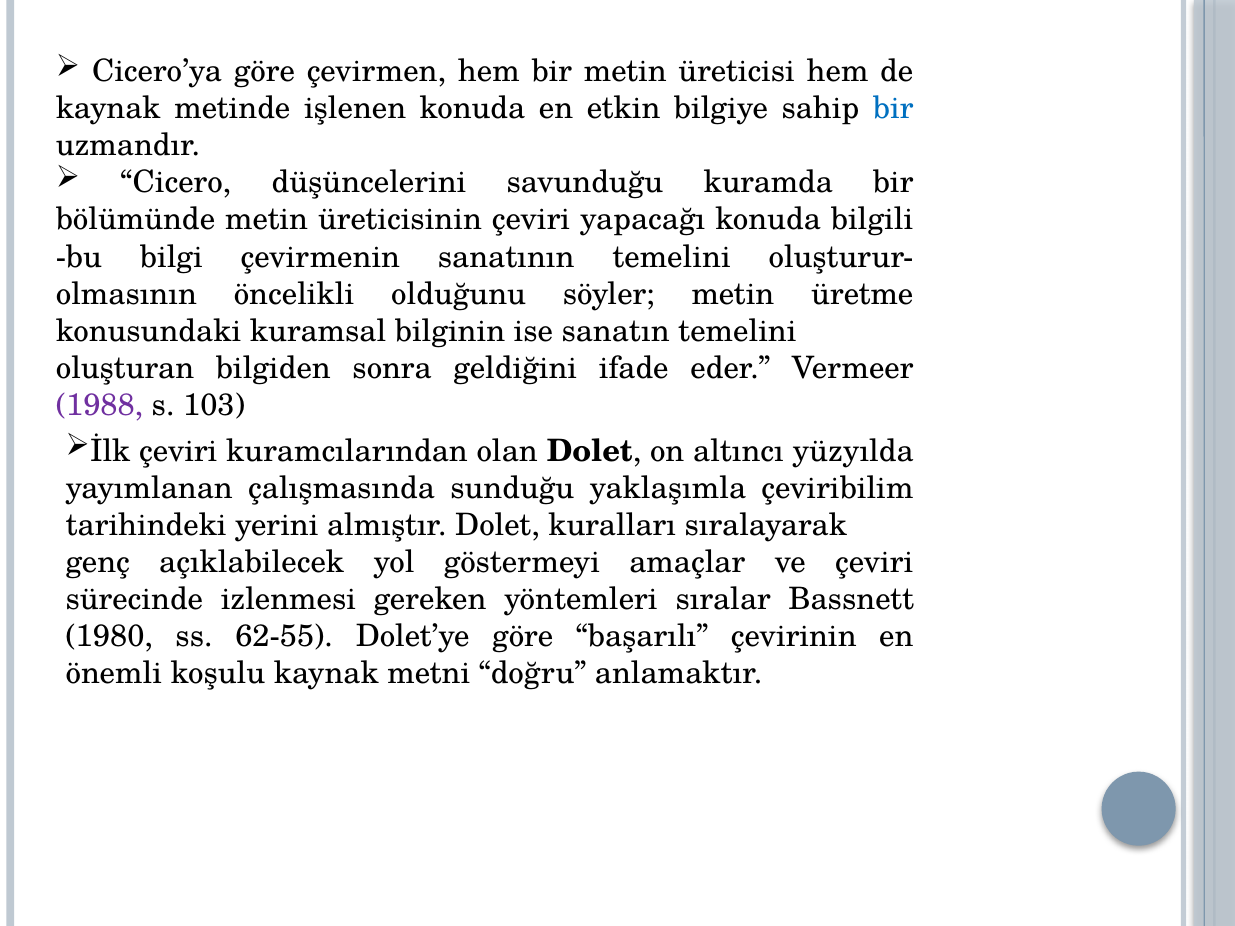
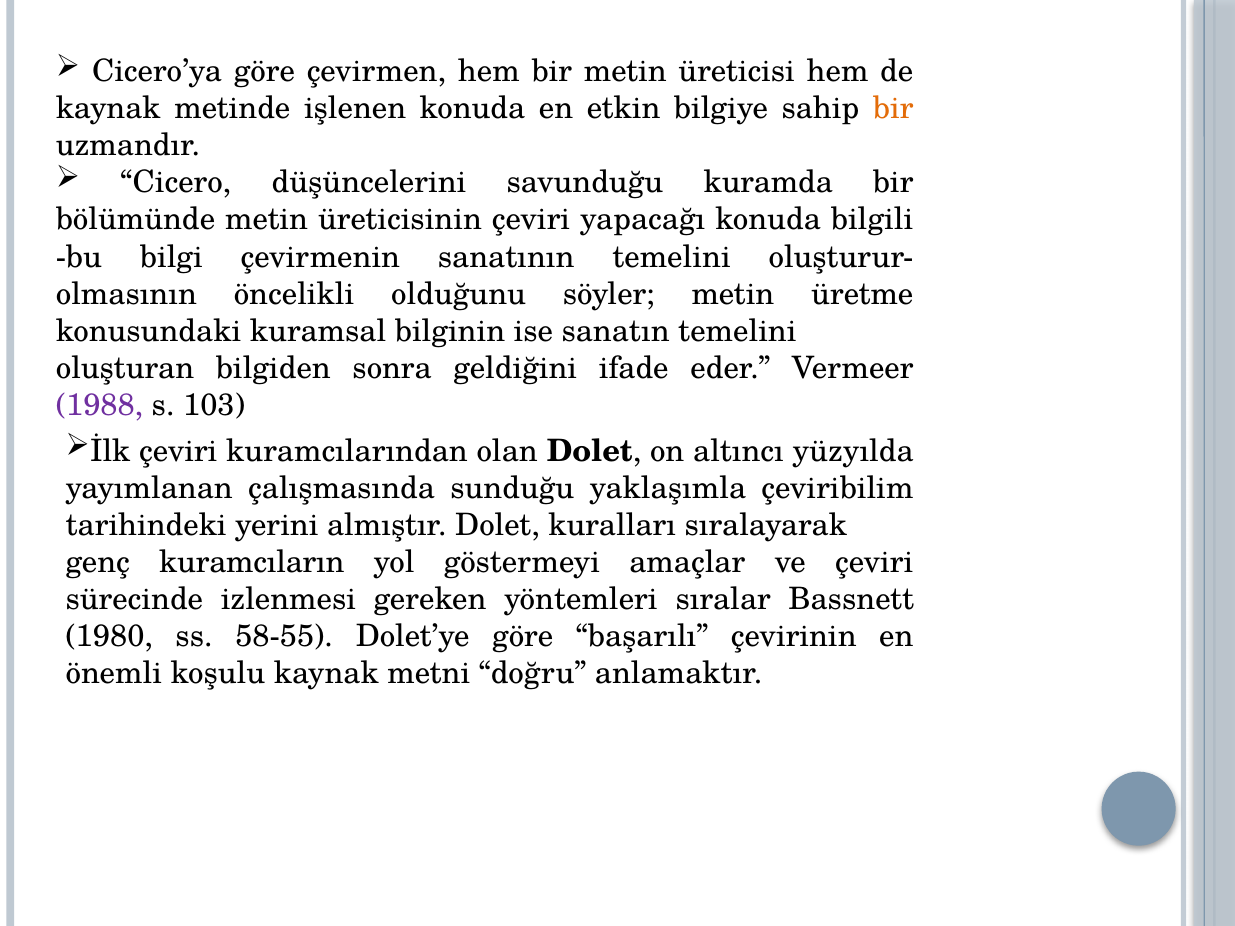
bir colour: blue -> orange (893, 109)
açıklabilecek: açıklabilecek -> kuramcıların (252, 562)
62-55: 62-55 -> 58-55 (284, 636)
